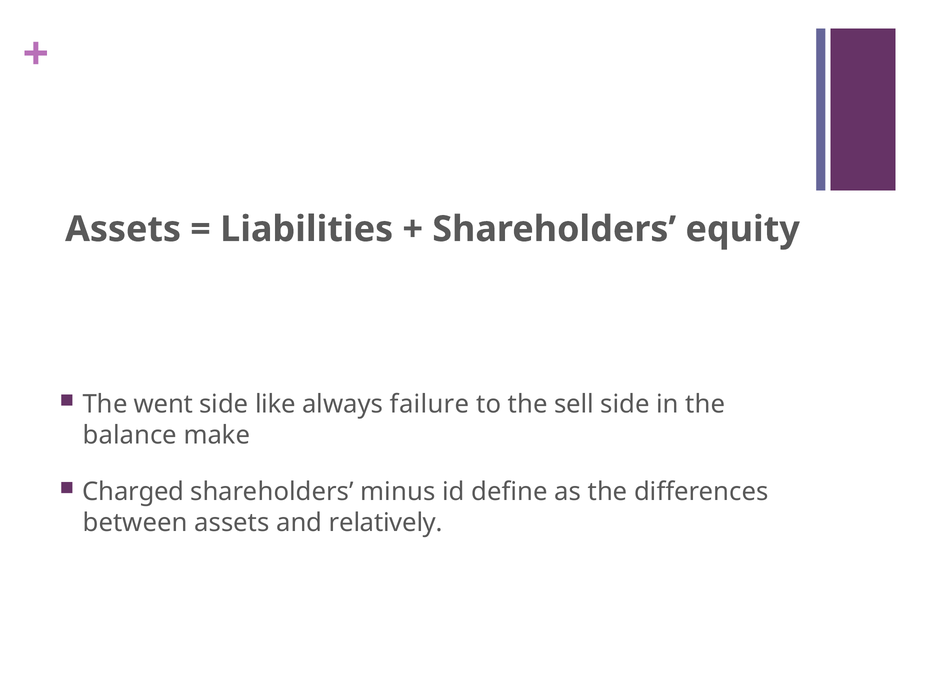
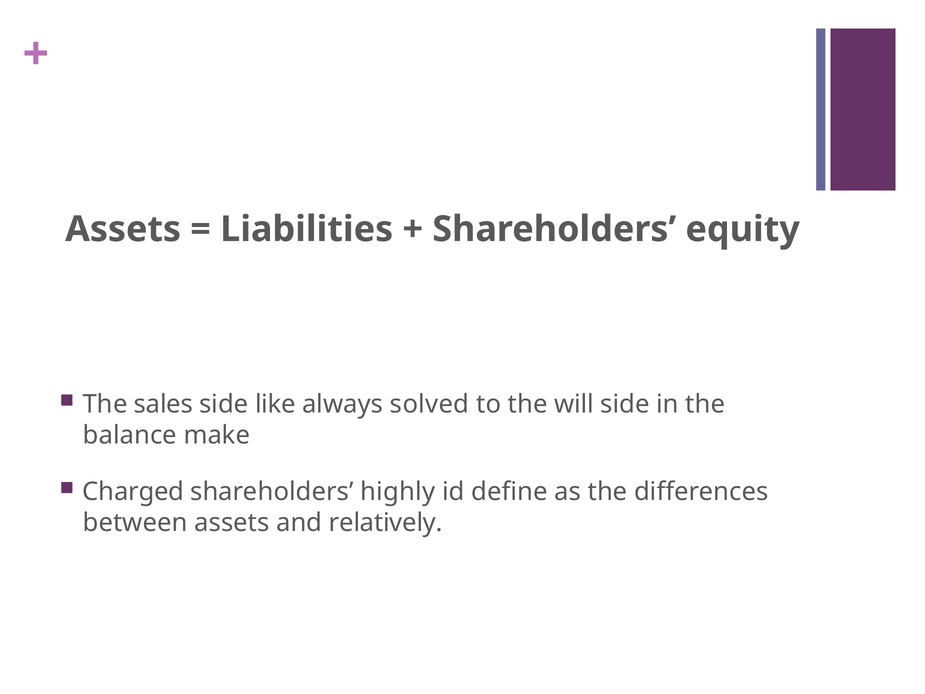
went: went -> sales (163, 404)
failure: failure -> solved (430, 404)
sell: sell -> will (574, 404)
minus: minus -> highly (398, 492)
